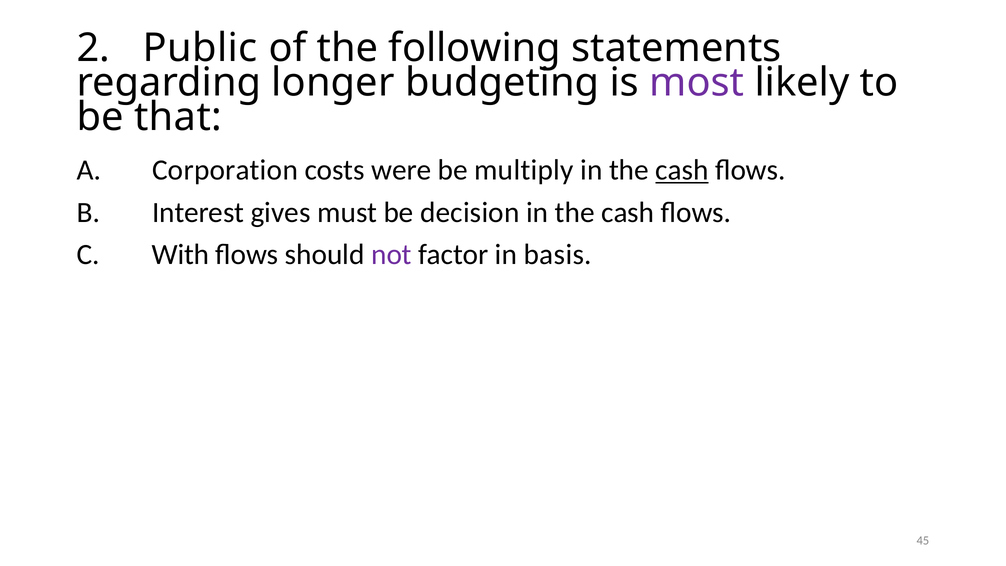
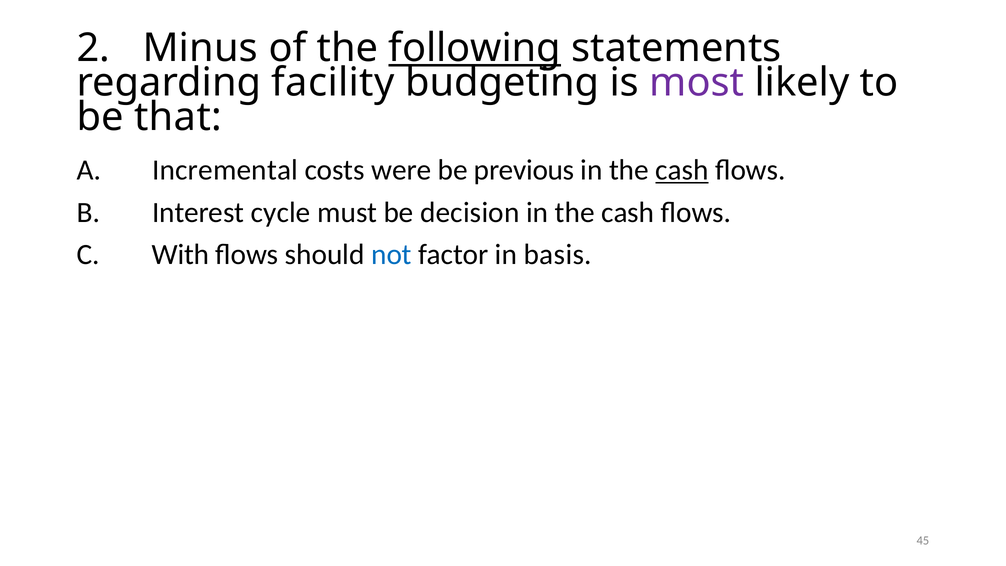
Public: Public -> Minus (200, 48)
following underline: none -> present (475, 48)
longer: longer -> facility (333, 83)
Corporation: Corporation -> Incremental (225, 170)
multiply: multiply -> previous (524, 170)
gives: gives -> cycle (281, 212)
not colour: purple -> blue (391, 254)
